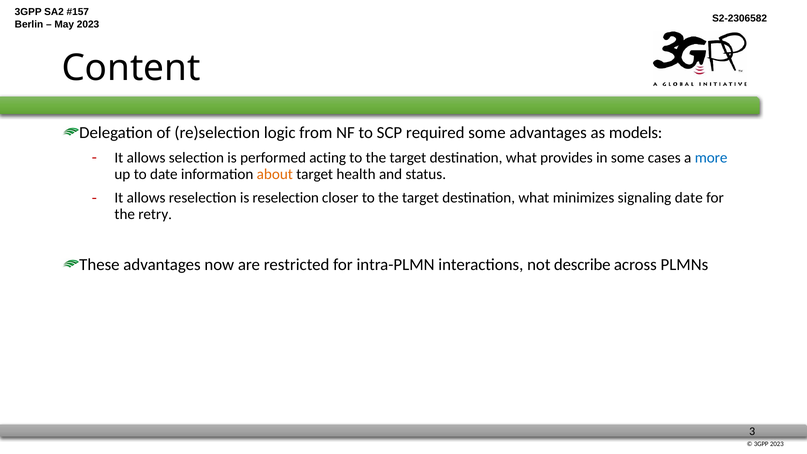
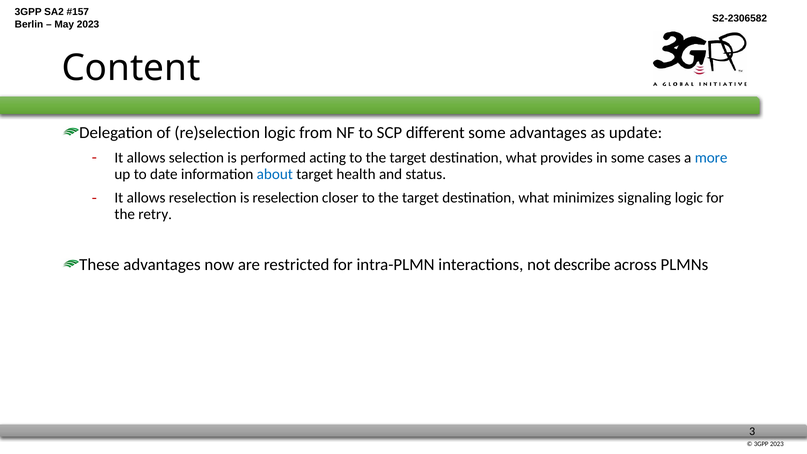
required: required -> different (435, 133)
models: models -> update (636, 133)
about colour: orange -> blue (275, 174)
signaling date: date -> logic (689, 198)
